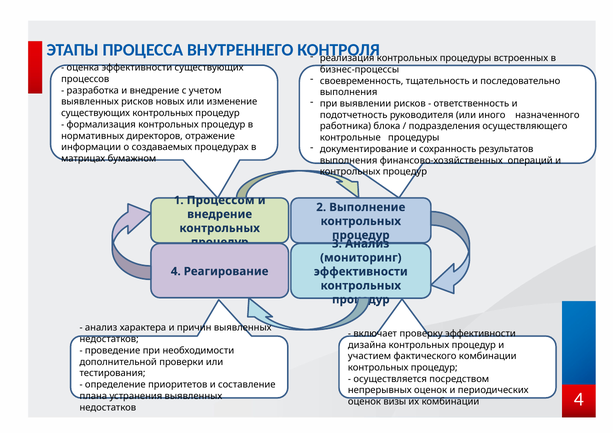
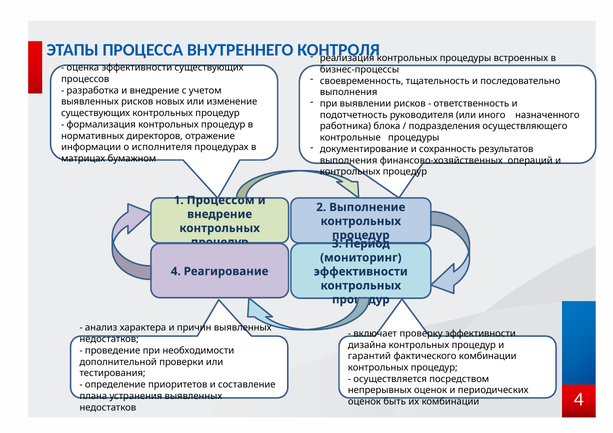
создаваемых: создаваемых -> исполнителя (162, 147)
3 Анализ: Анализ -> Период (367, 244)
участием: участием -> гарантий (369, 357)
визы: визы -> быть (395, 402)
